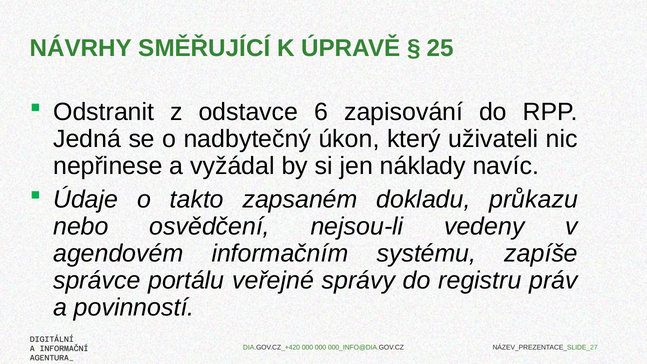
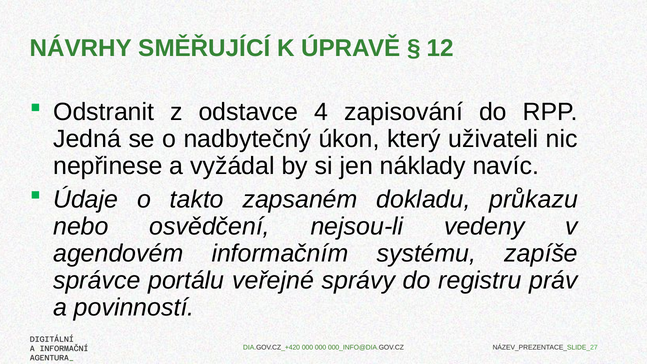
25: 25 -> 12 (440, 48)
6: 6 -> 4 (321, 112)
